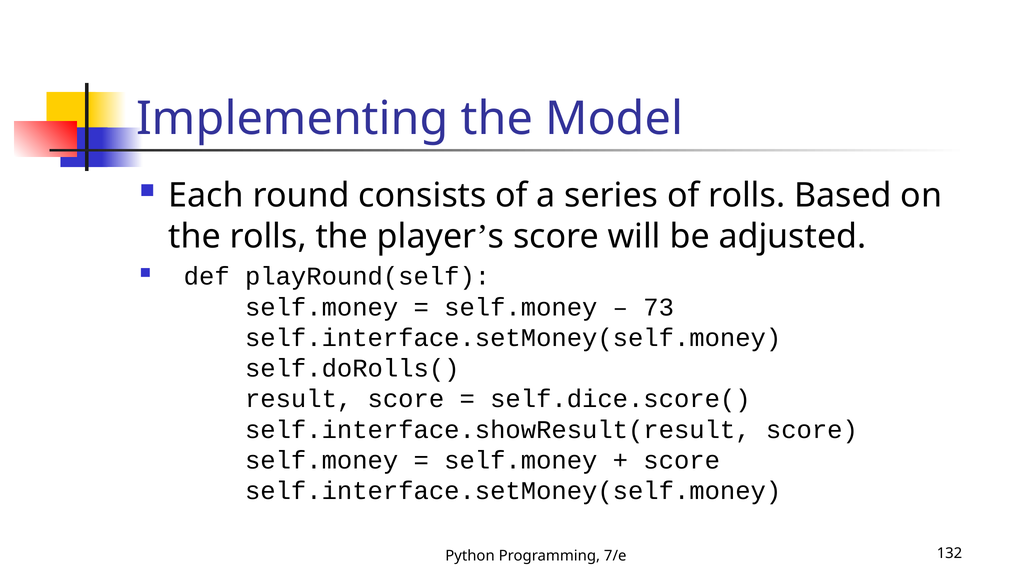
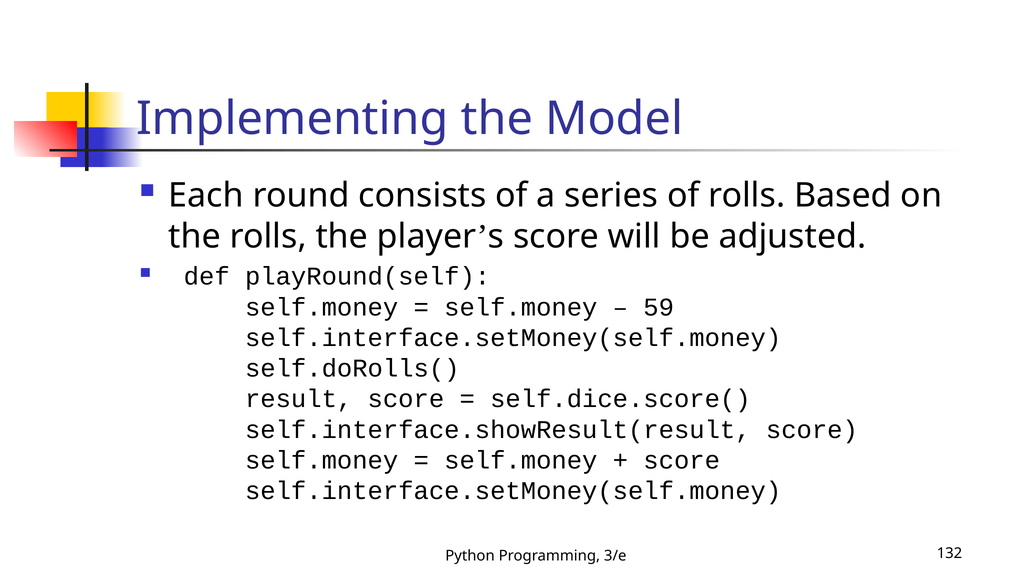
73: 73 -> 59 (659, 307)
7/e: 7/e -> 3/e (615, 556)
